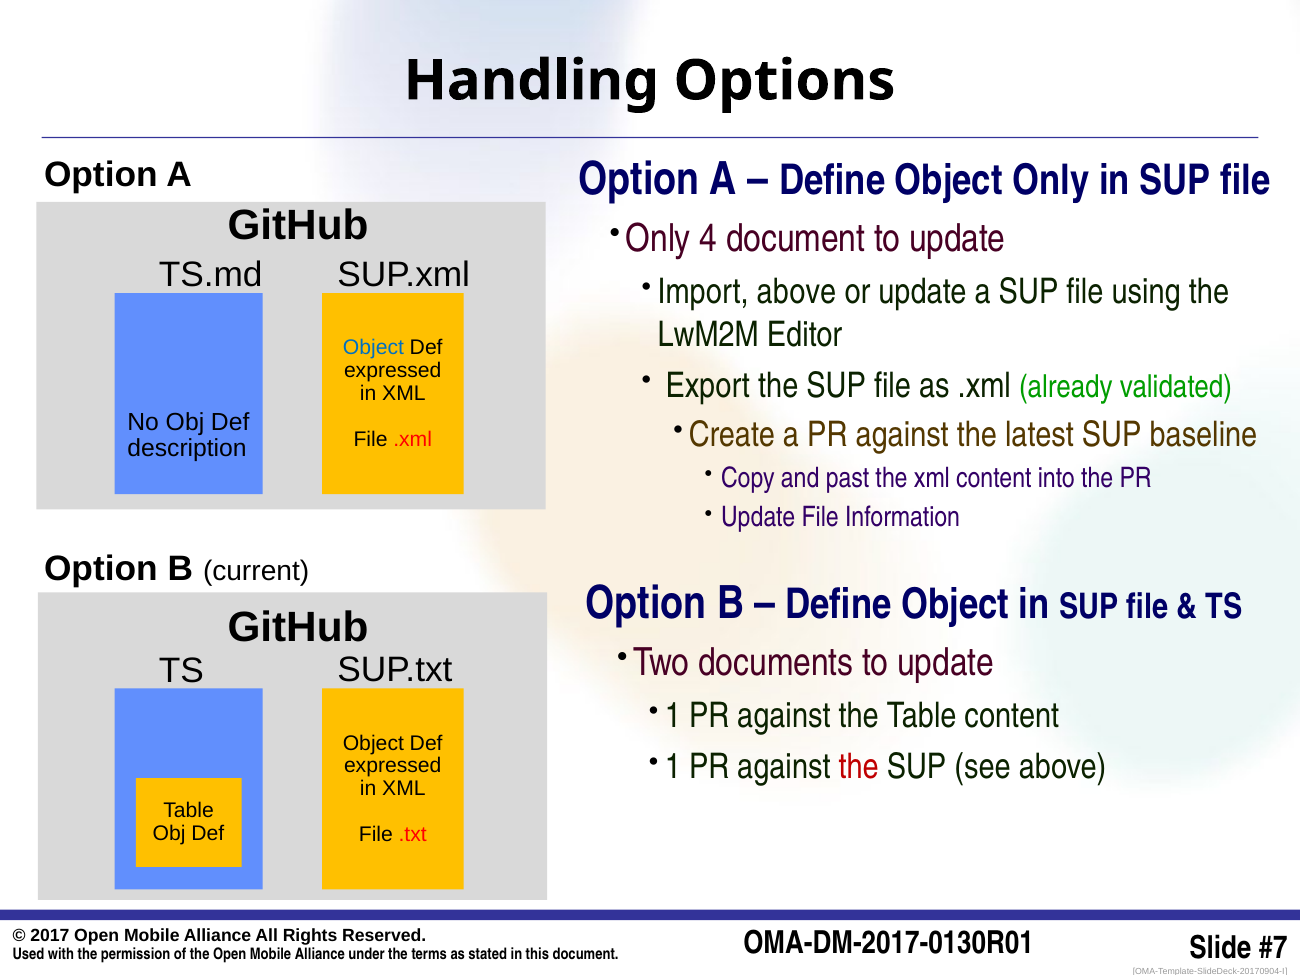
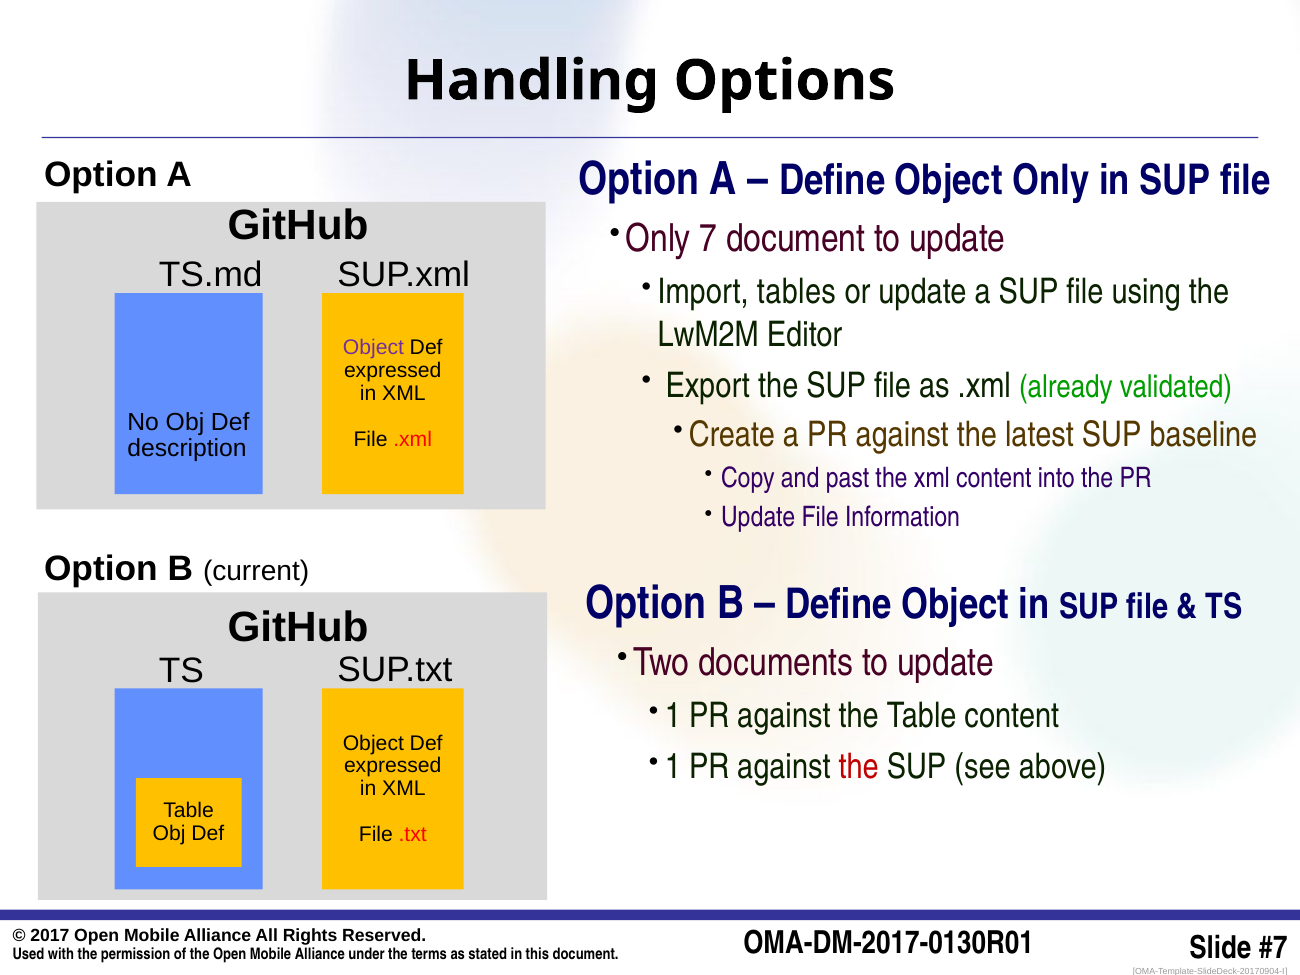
4: 4 -> 7 (708, 239)
Import above: above -> tables (796, 292)
Object colour: blue -> purple (373, 348)
